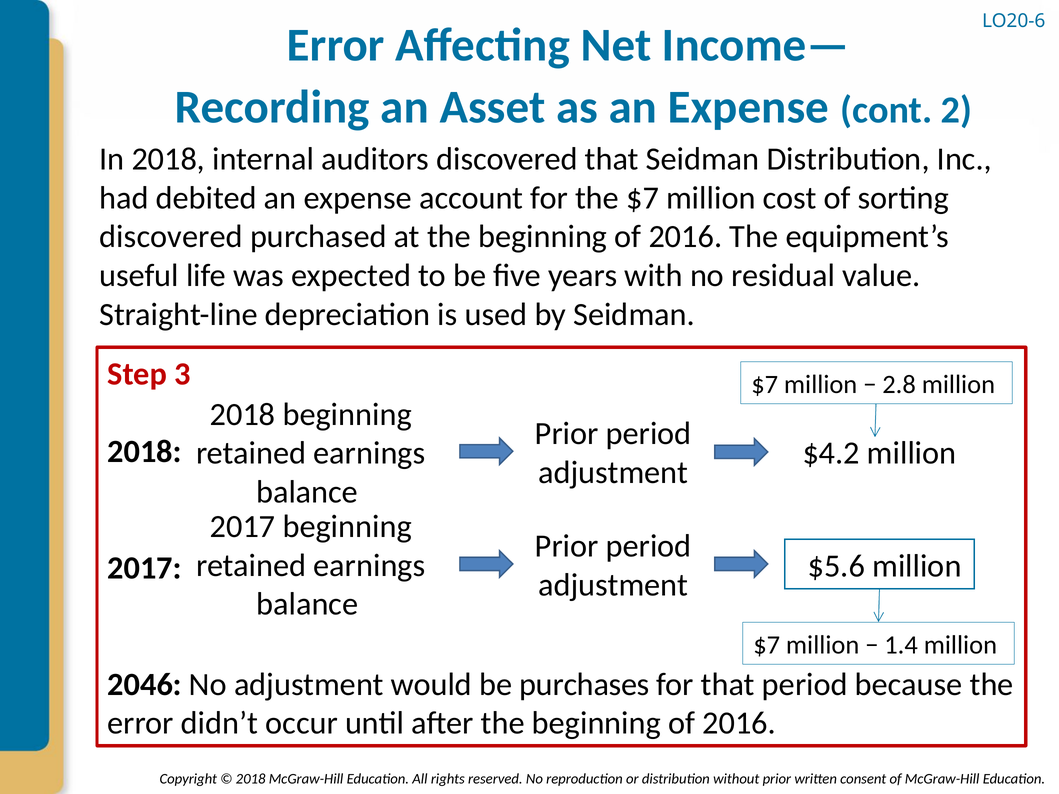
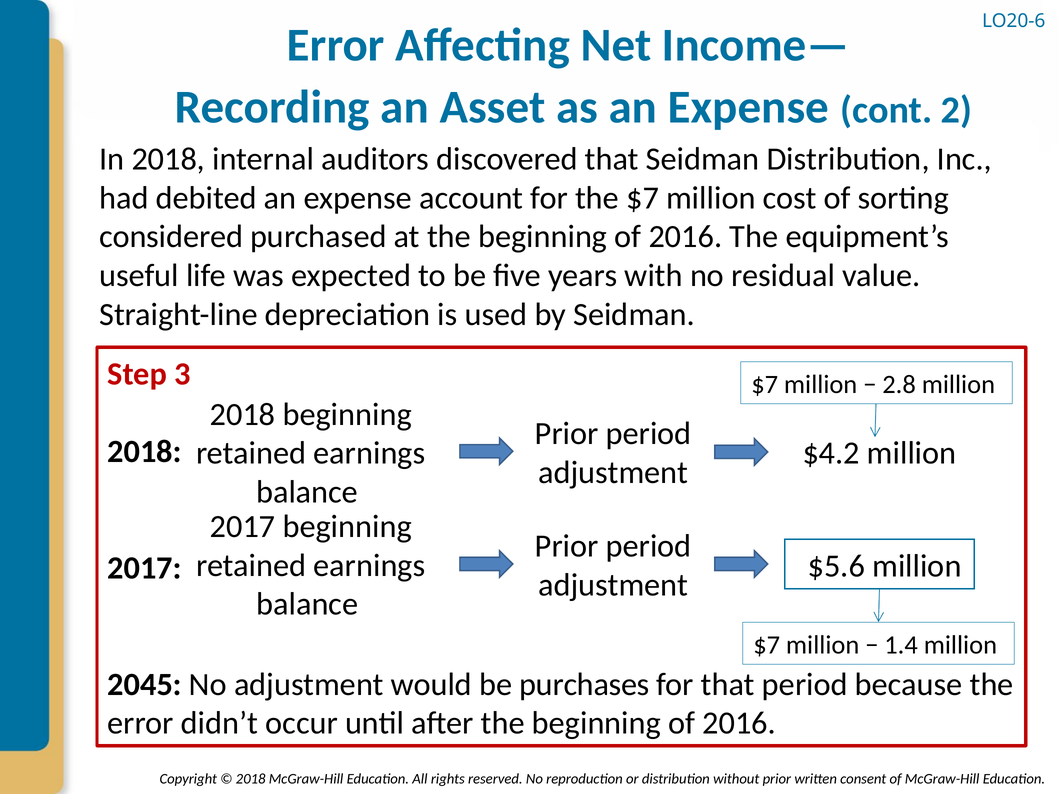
discovered: discovered -> considered (171, 237)
2046: 2046 -> 2045 (145, 685)
